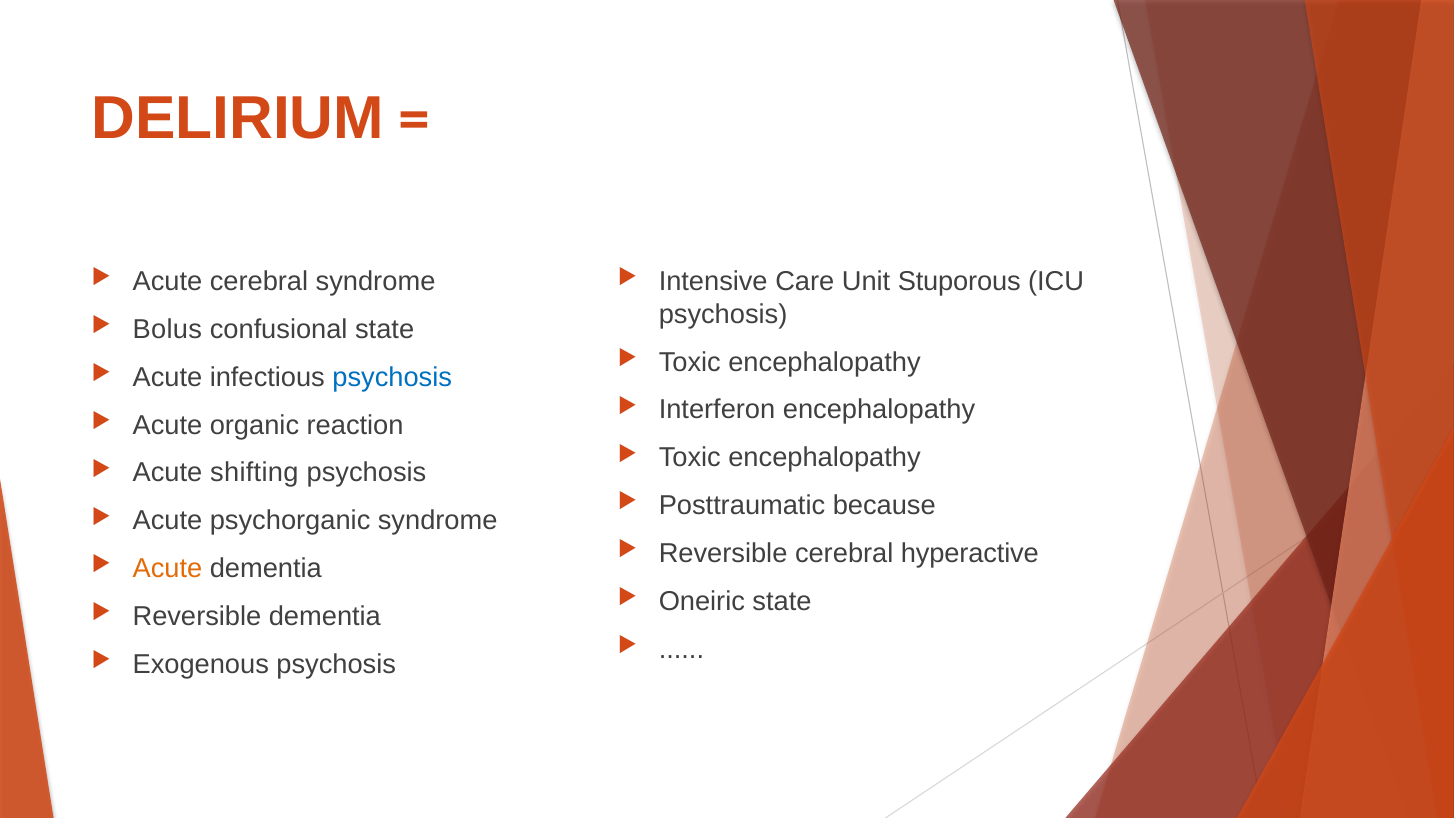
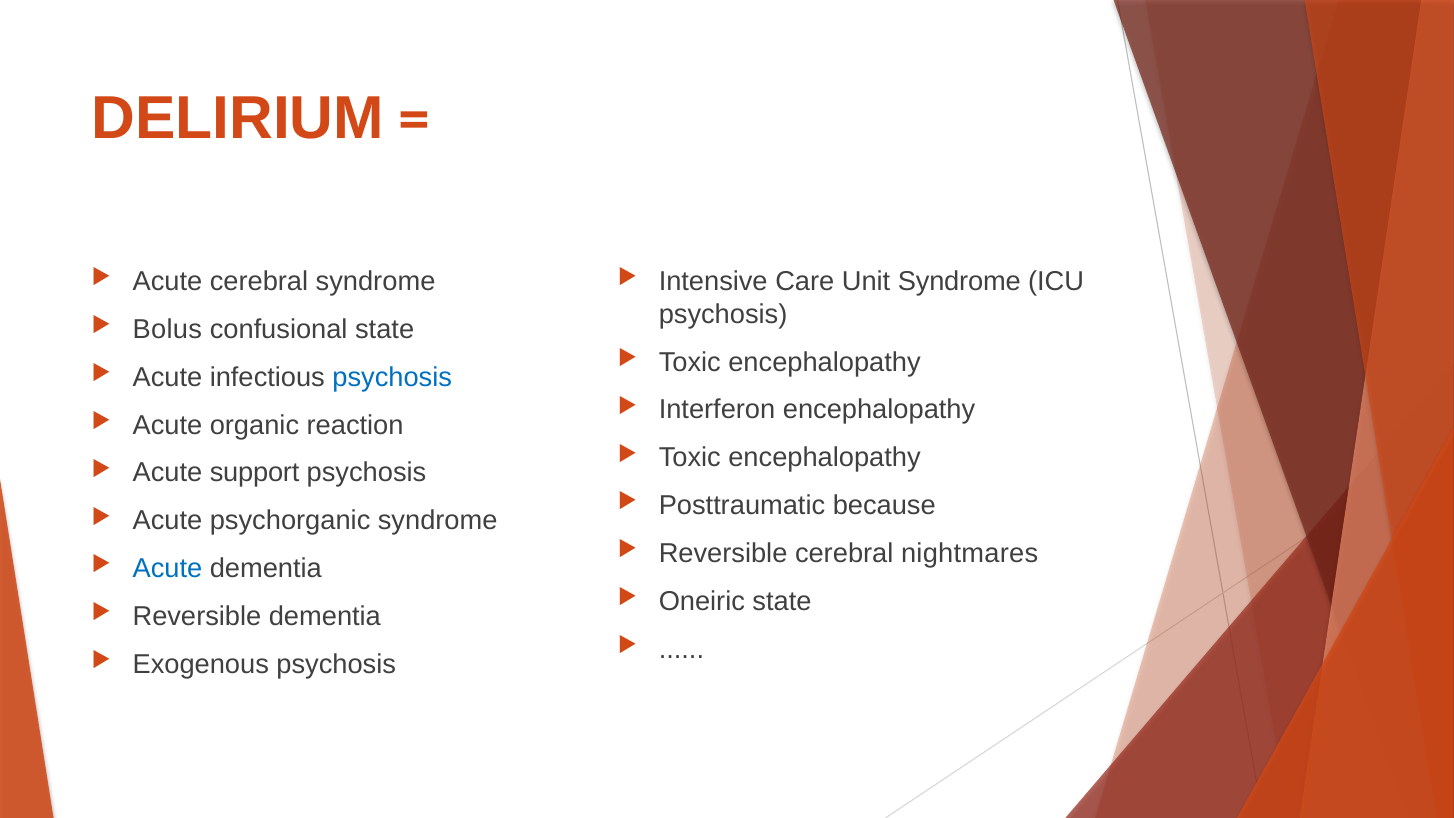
Unit Stuporous: Stuporous -> Syndrome (959, 281)
shifting: shifting -> support (255, 473)
hyperactive: hyperactive -> nightmares (970, 553)
Acute colour: orange -> blue (167, 569)
